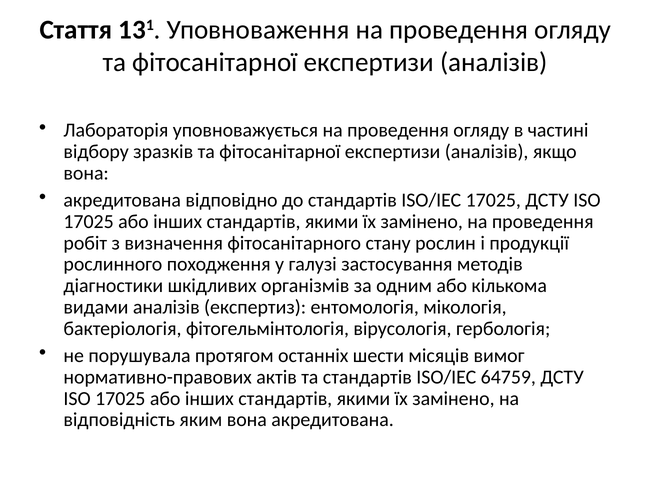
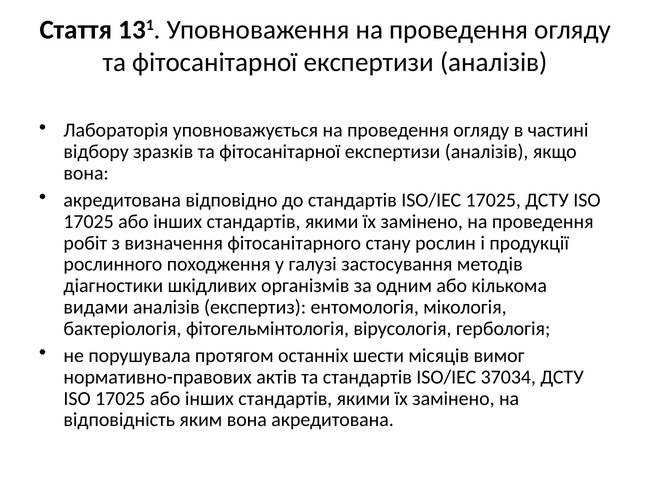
64759: 64759 -> 37034 (508, 377)
